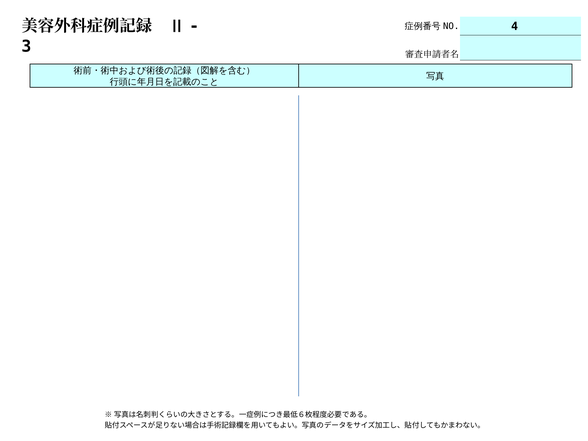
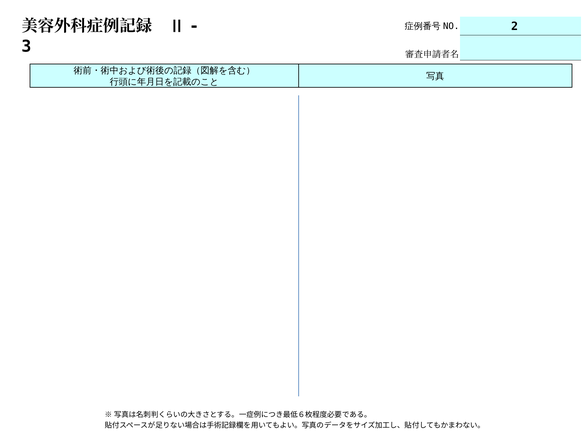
4: 4 -> 2 (515, 26)
